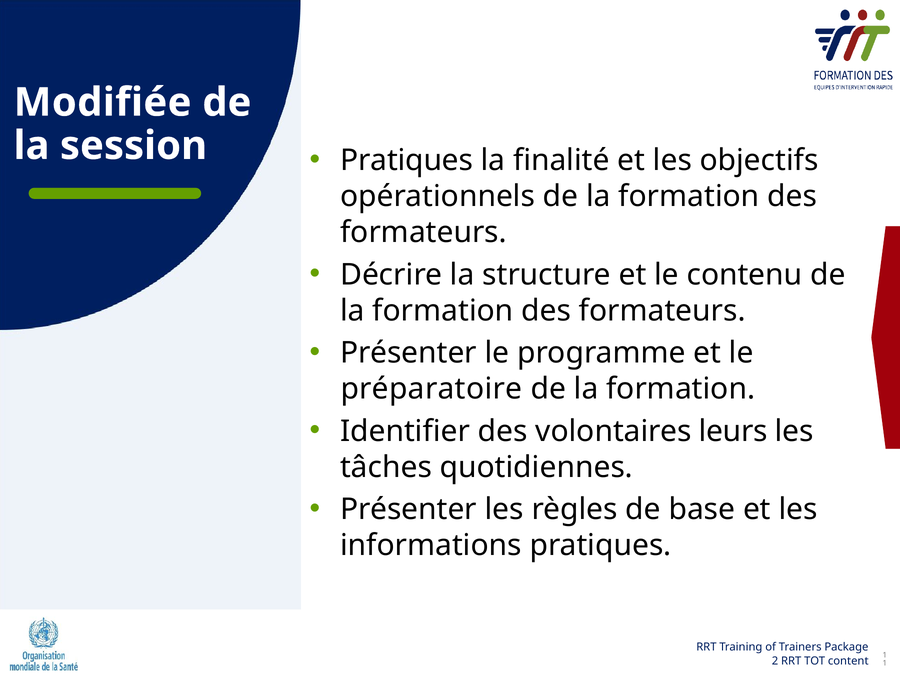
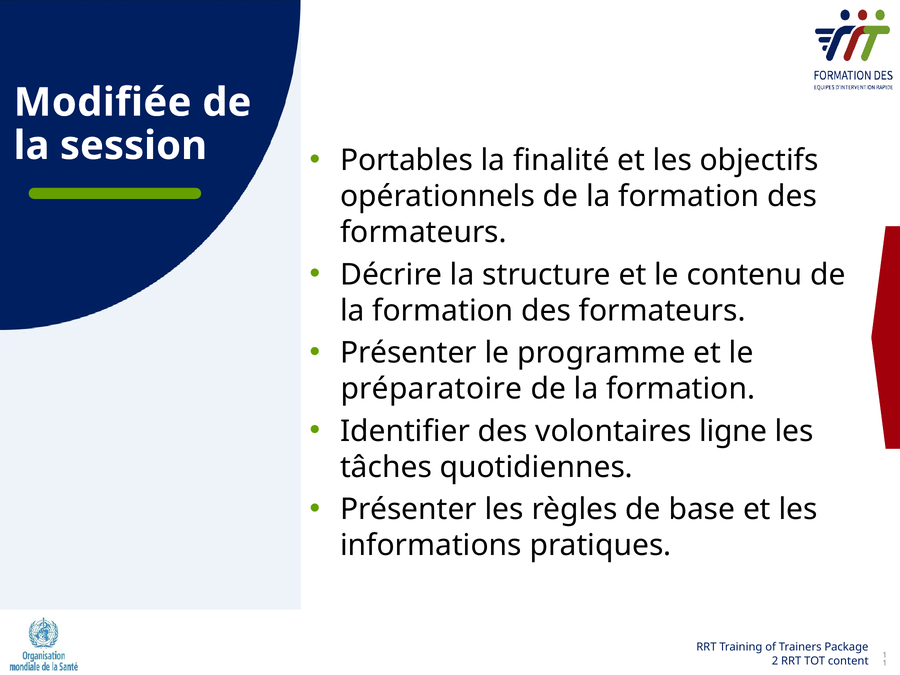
Pratiques: Pratiques -> Portables (407, 160)
leurs: leurs -> ligne (733, 431)
